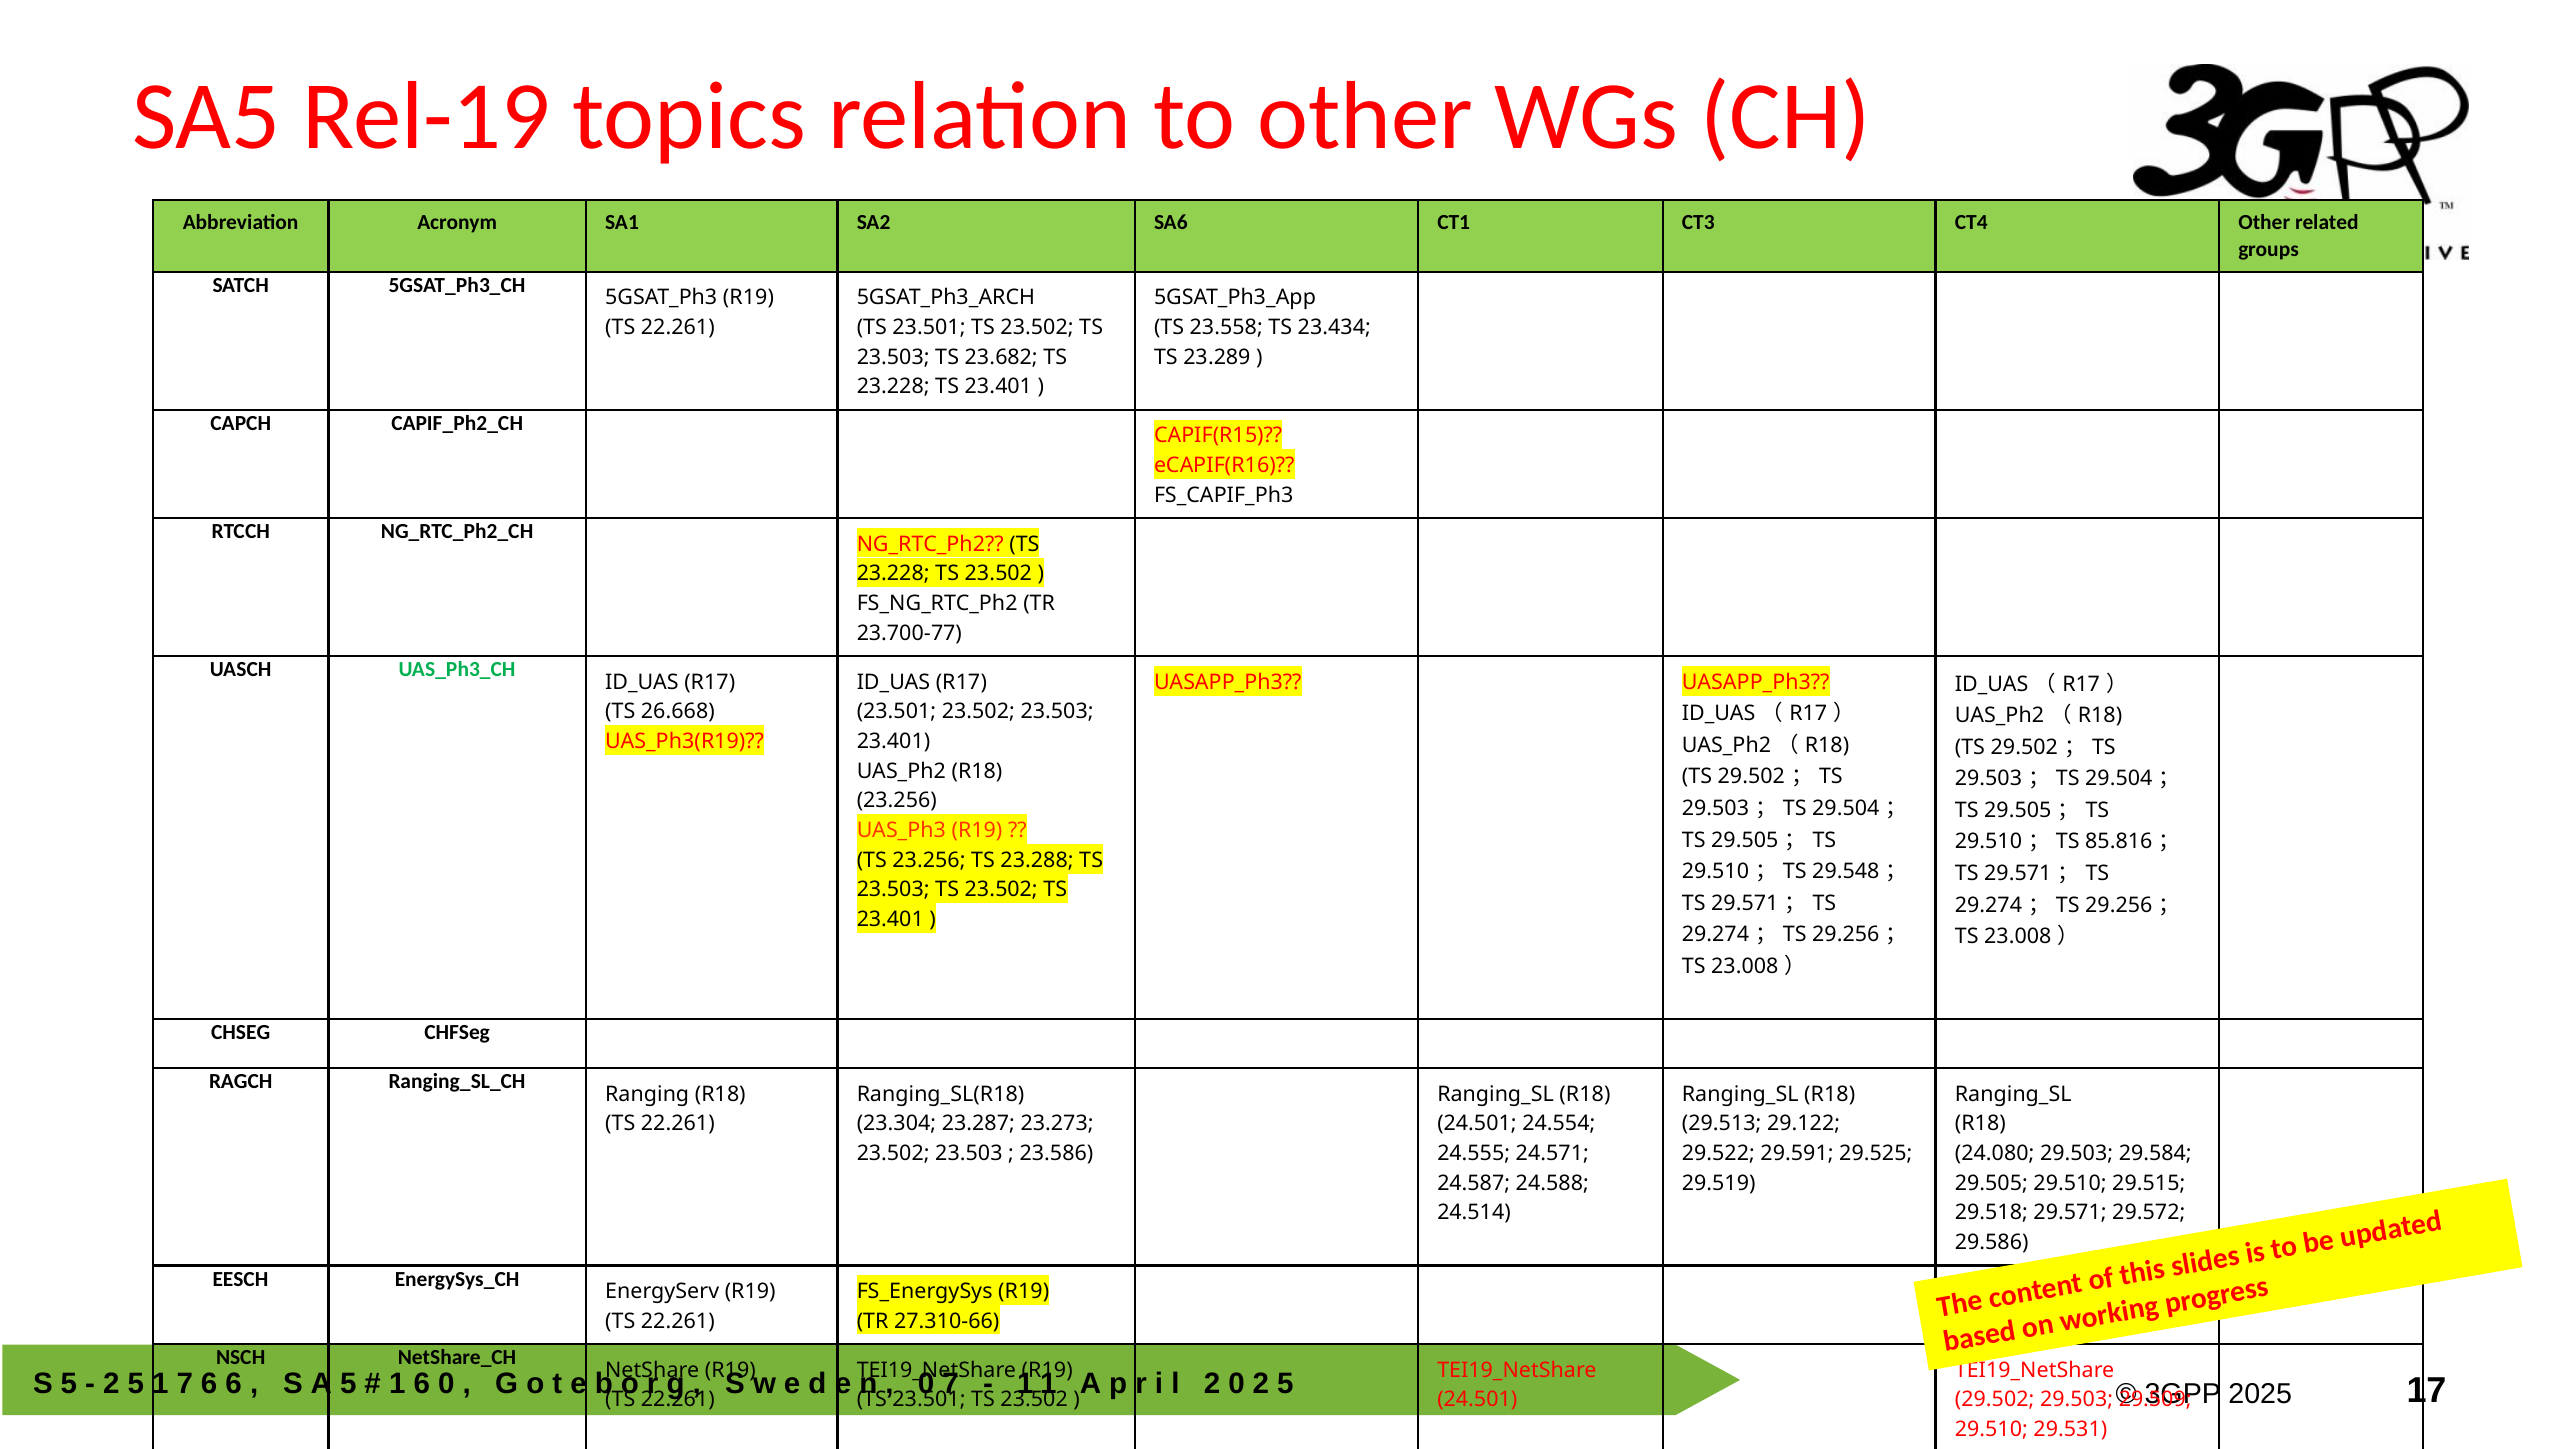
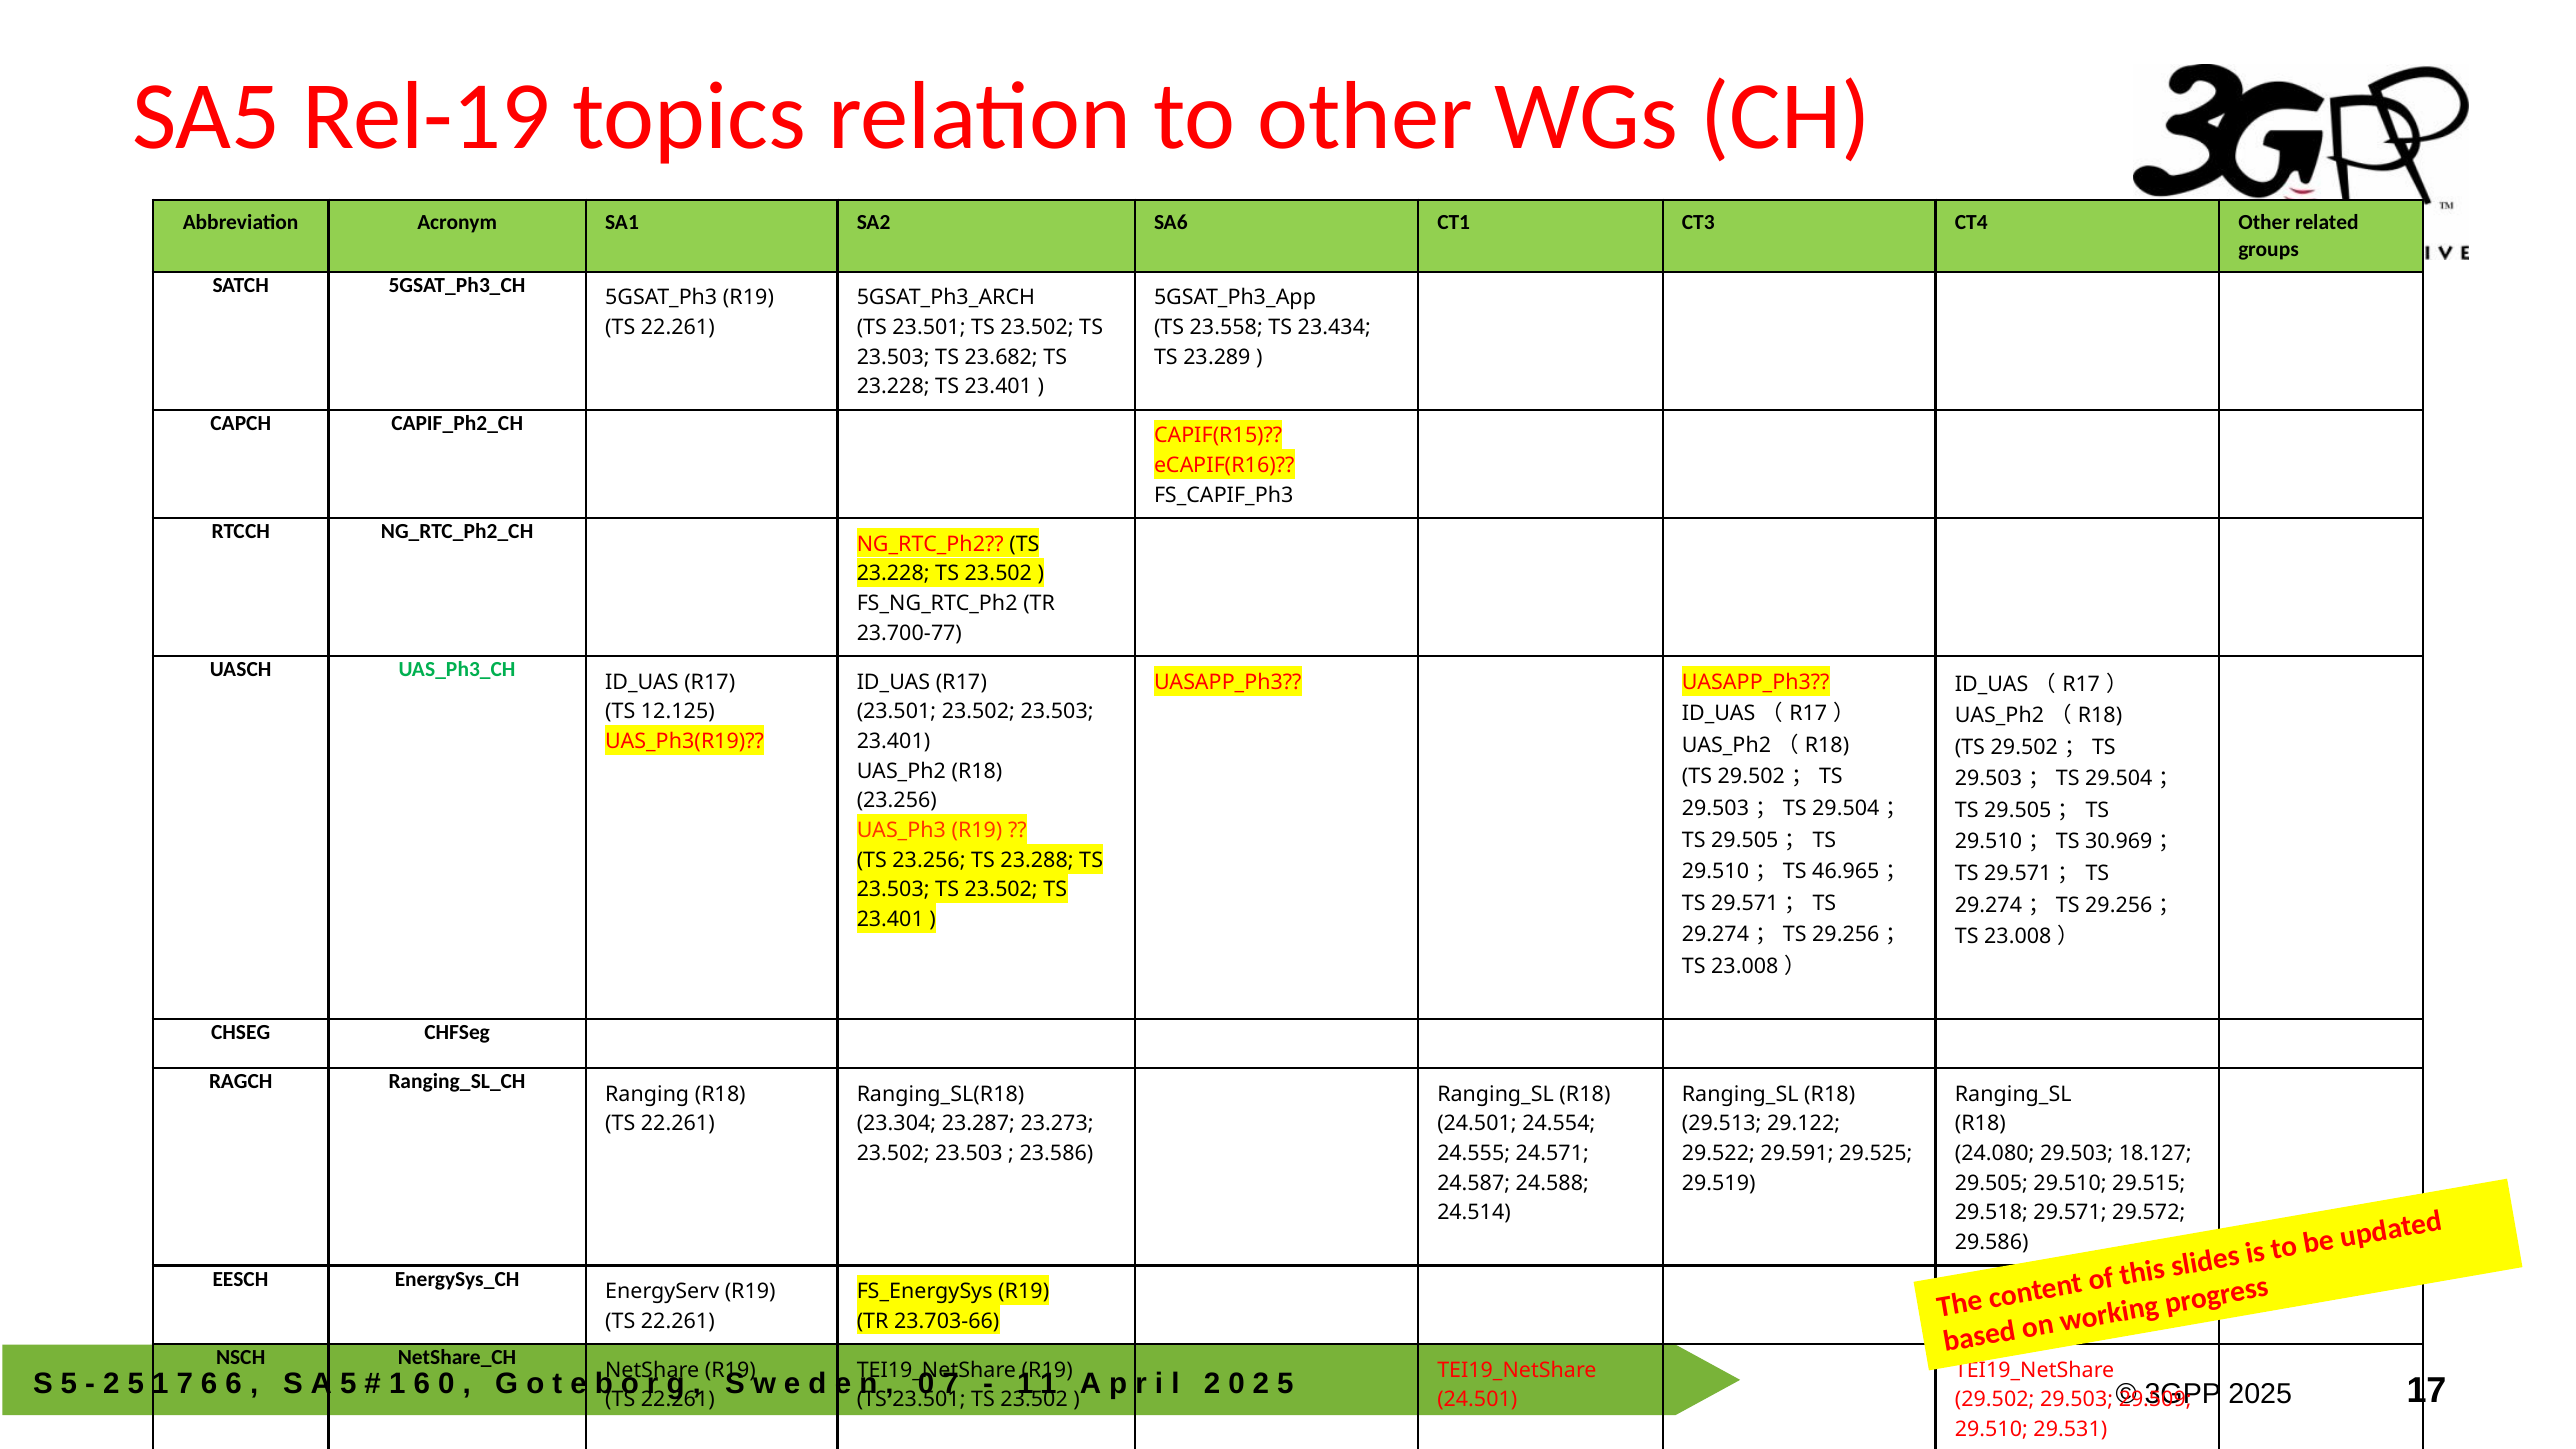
26.668: 26.668 -> 12.125 (678, 712)
85.816: 85.816 -> 30.969 (2119, 842)
29.548: 29.548 -> 46.965 (1846, 872)
29.584: 29.584 -> 18.127 (2155, 1153)
27.310-66: 27.310-66 -> 23.703-66 (947, 1321)
